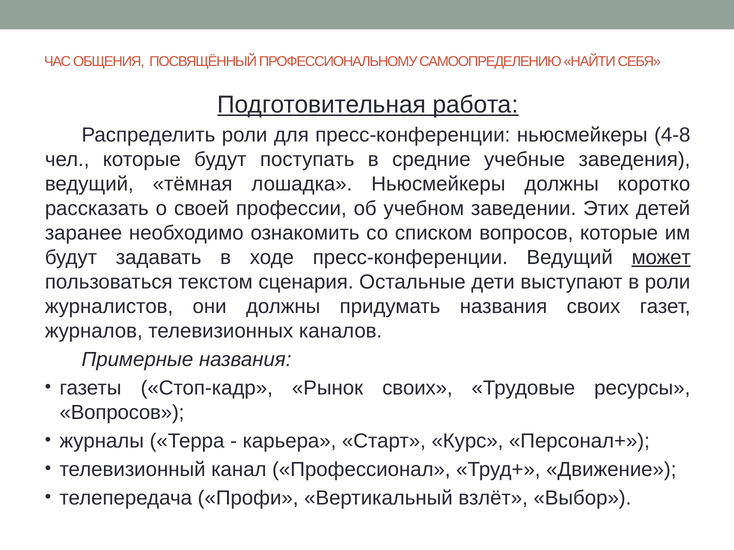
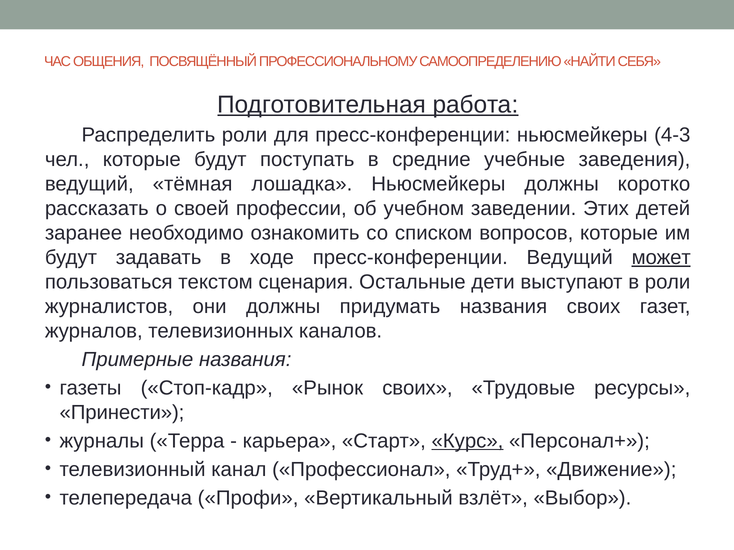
4-8: 4-8 -> 4-3 (672, 135)
Вопросов: Вопросов -> Принести (122, 413)
Курс underline: none -> present (467, 441)
